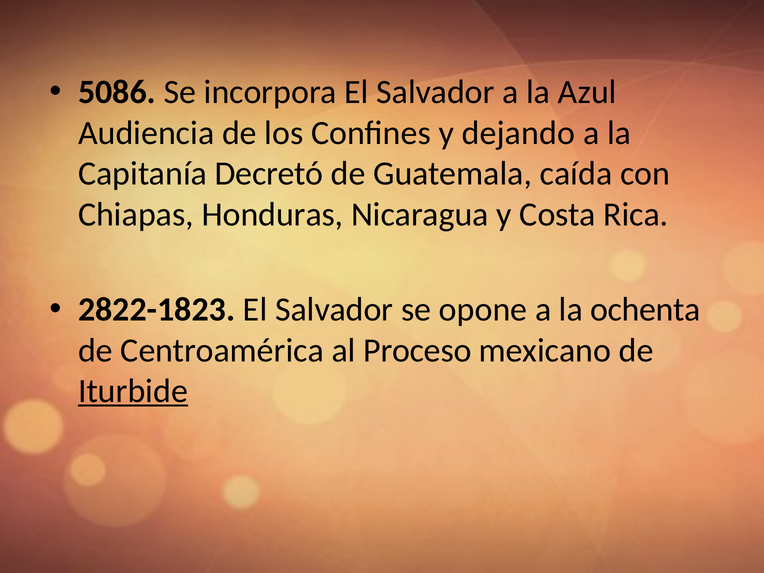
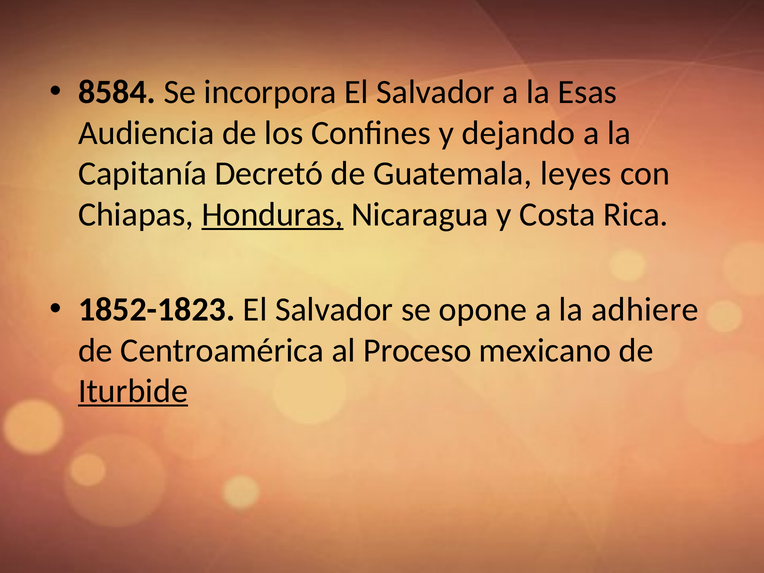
5086: 5086 -> 8584 (117, 92)
Azul: Azul -> Esas (587, 92)
caída: caída -> leyes (576, 174)
Honduras underline: none -> present (273, 215)
2822-1823: 2822-1823 -> 1852-1823 (157, 310)
ochenta: ochenta -> adhiere (645, 310)
